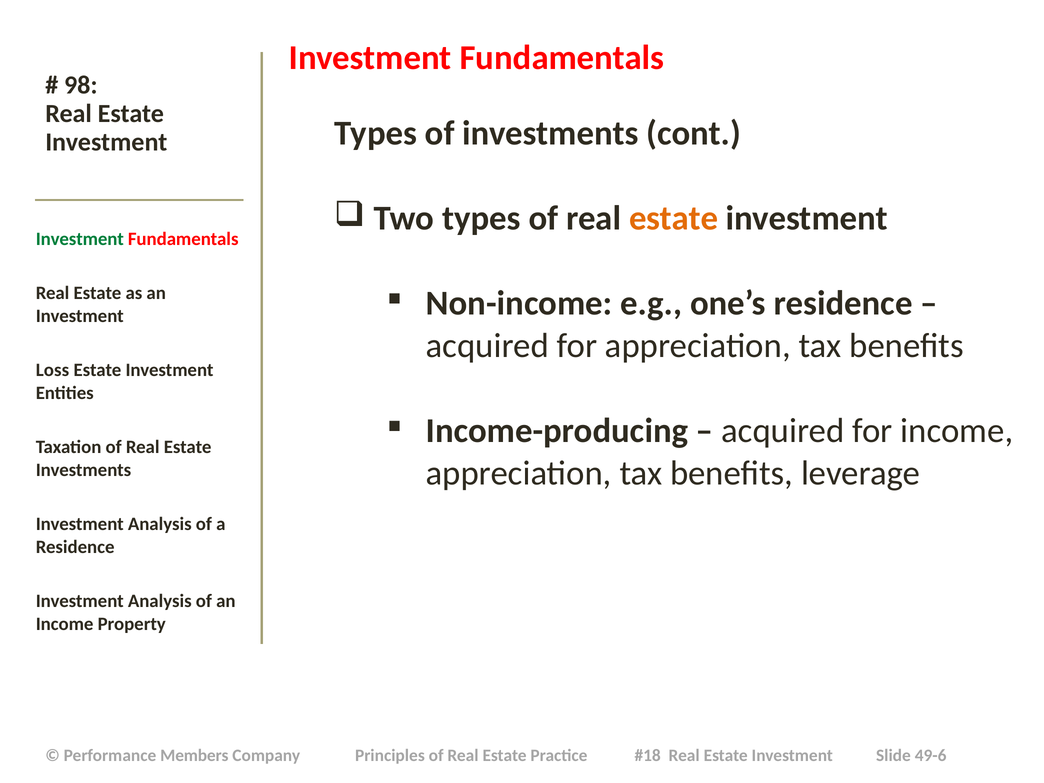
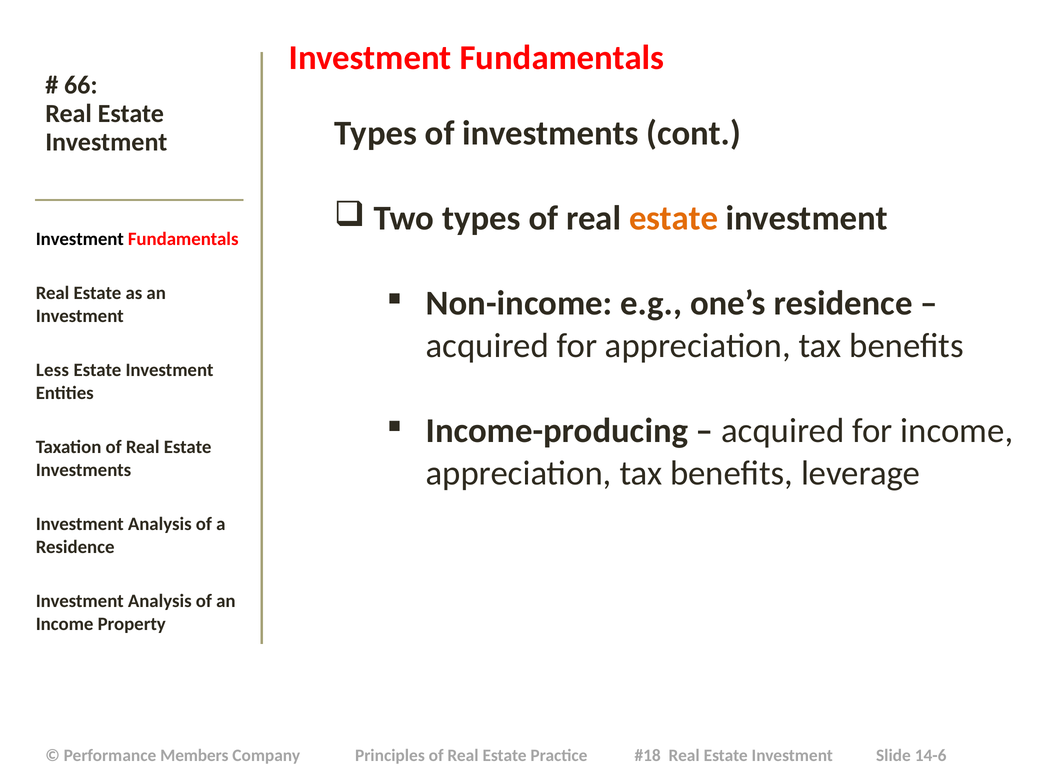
98: 98 -> 66 (81, 85)
Investment colour: green -> black (80, 239)
Loss: Loss -> Less (52, 370)
49-6: 49-6 -> 14-6 (931, 756)
